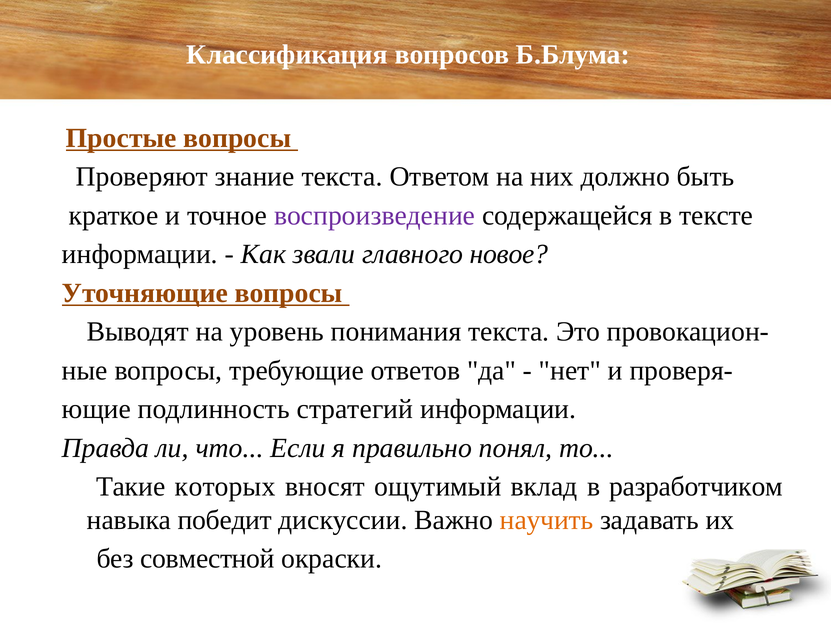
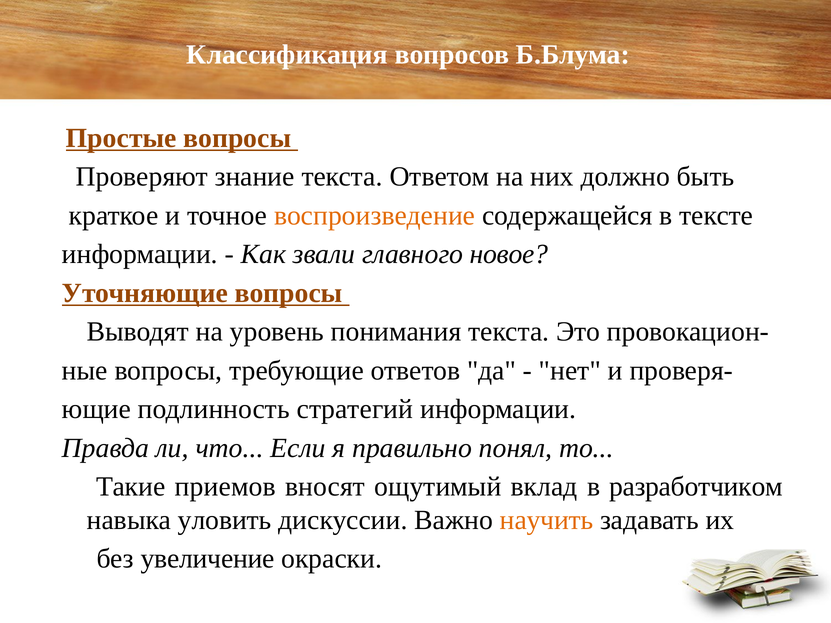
воспроизведение colour: purple -> orange (375, 215)
которых: которых -> приемов (225, 487)
победит: победит -> уловить (225, 520)
совместной: совместной -> увеличение (208, 559)
